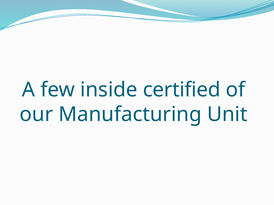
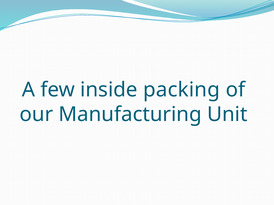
certified: certified -> packing (181, 90)
